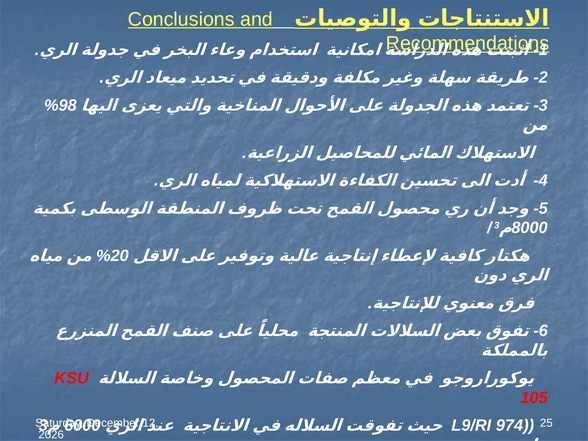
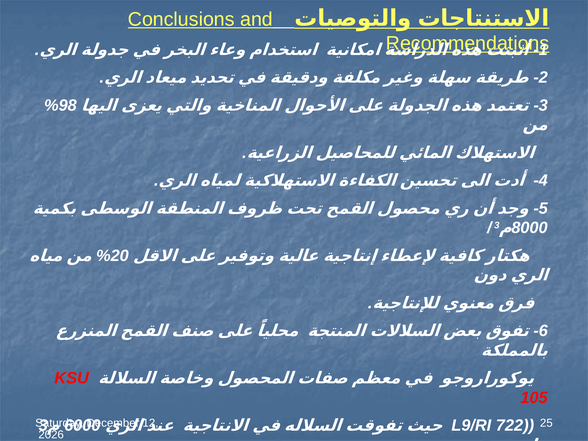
974: 974 -> 722 (509, 426)
